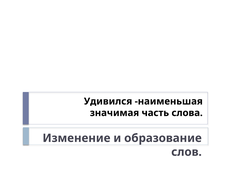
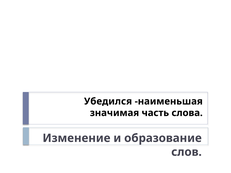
Удивился: Удивился -> Убедился (108, 101)
